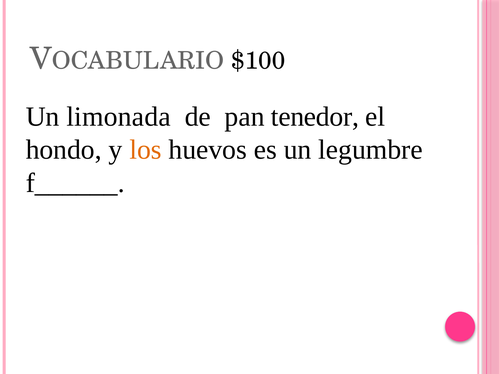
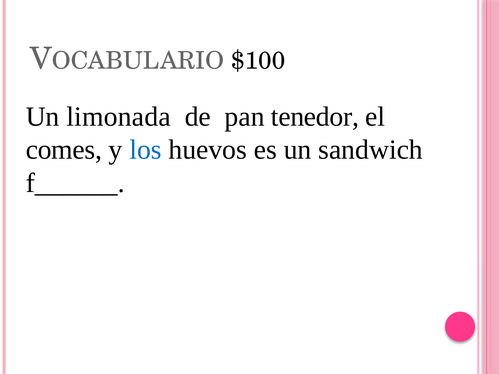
hondo: hondo -> comes (64, 150)
los colour: orange -> blue (146, 150)
legumbre: legumbre -> sandwich (371, 150)
